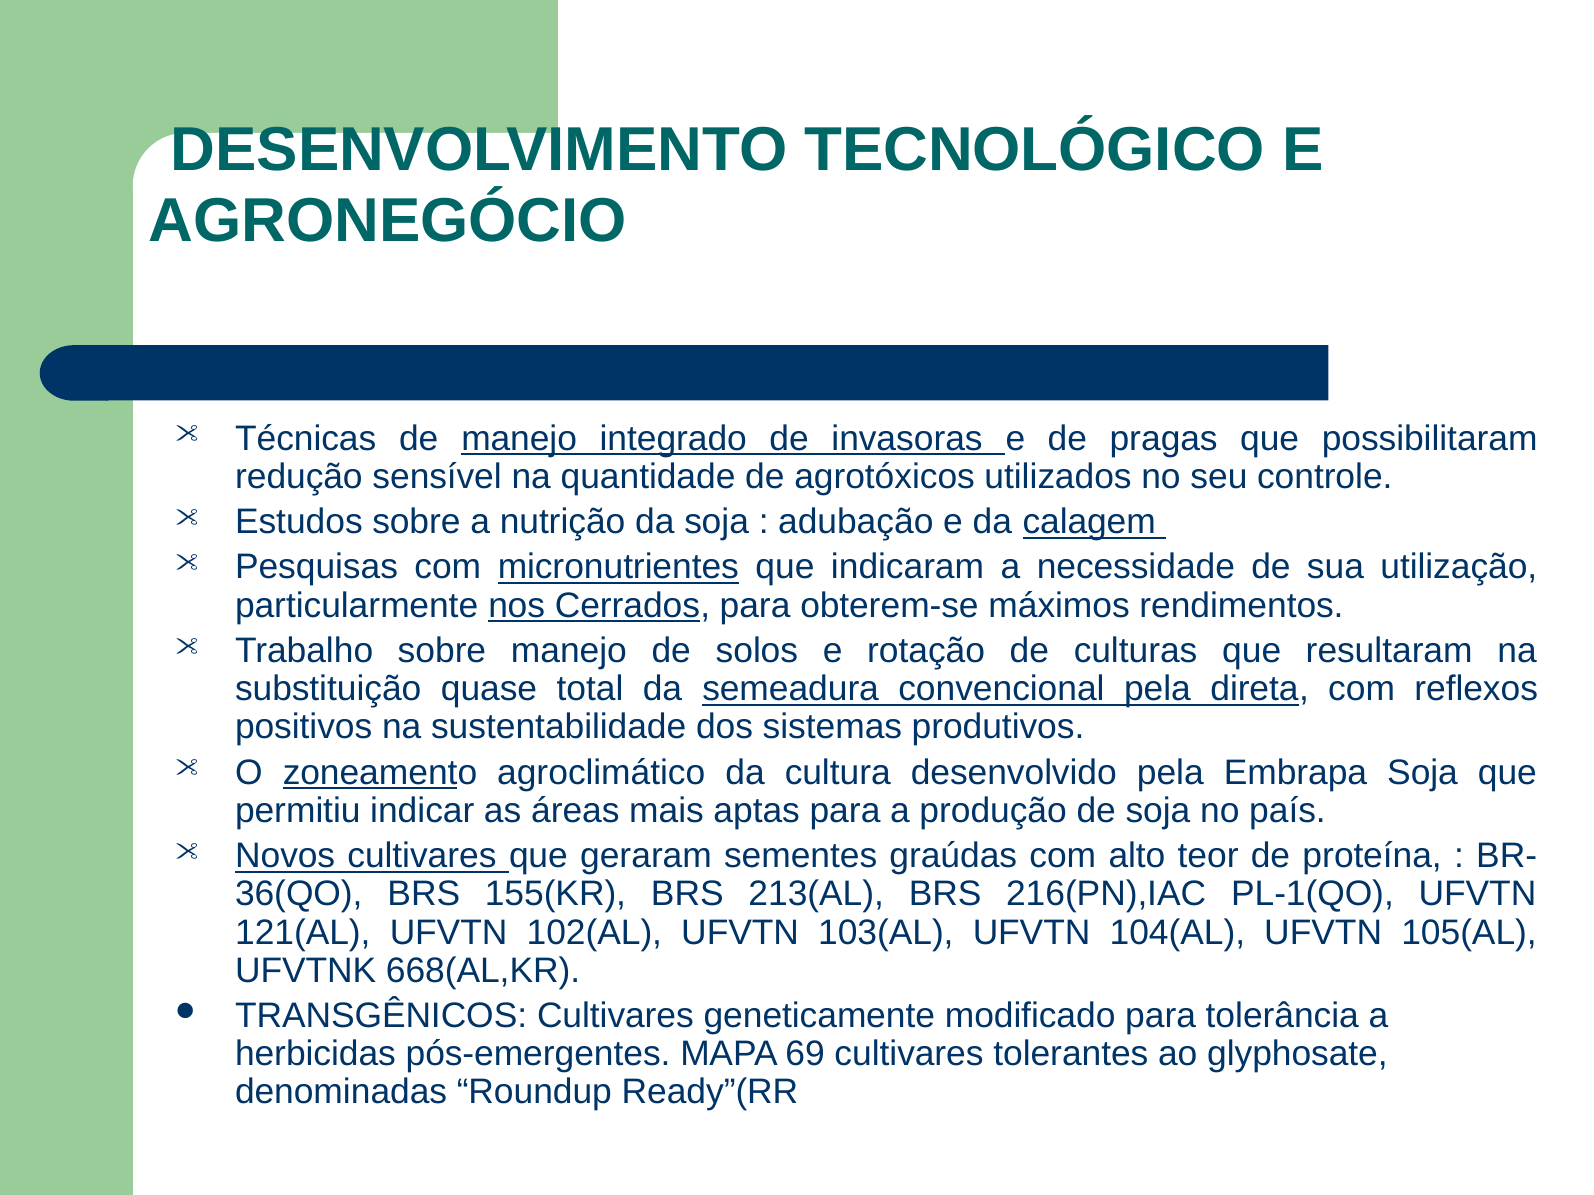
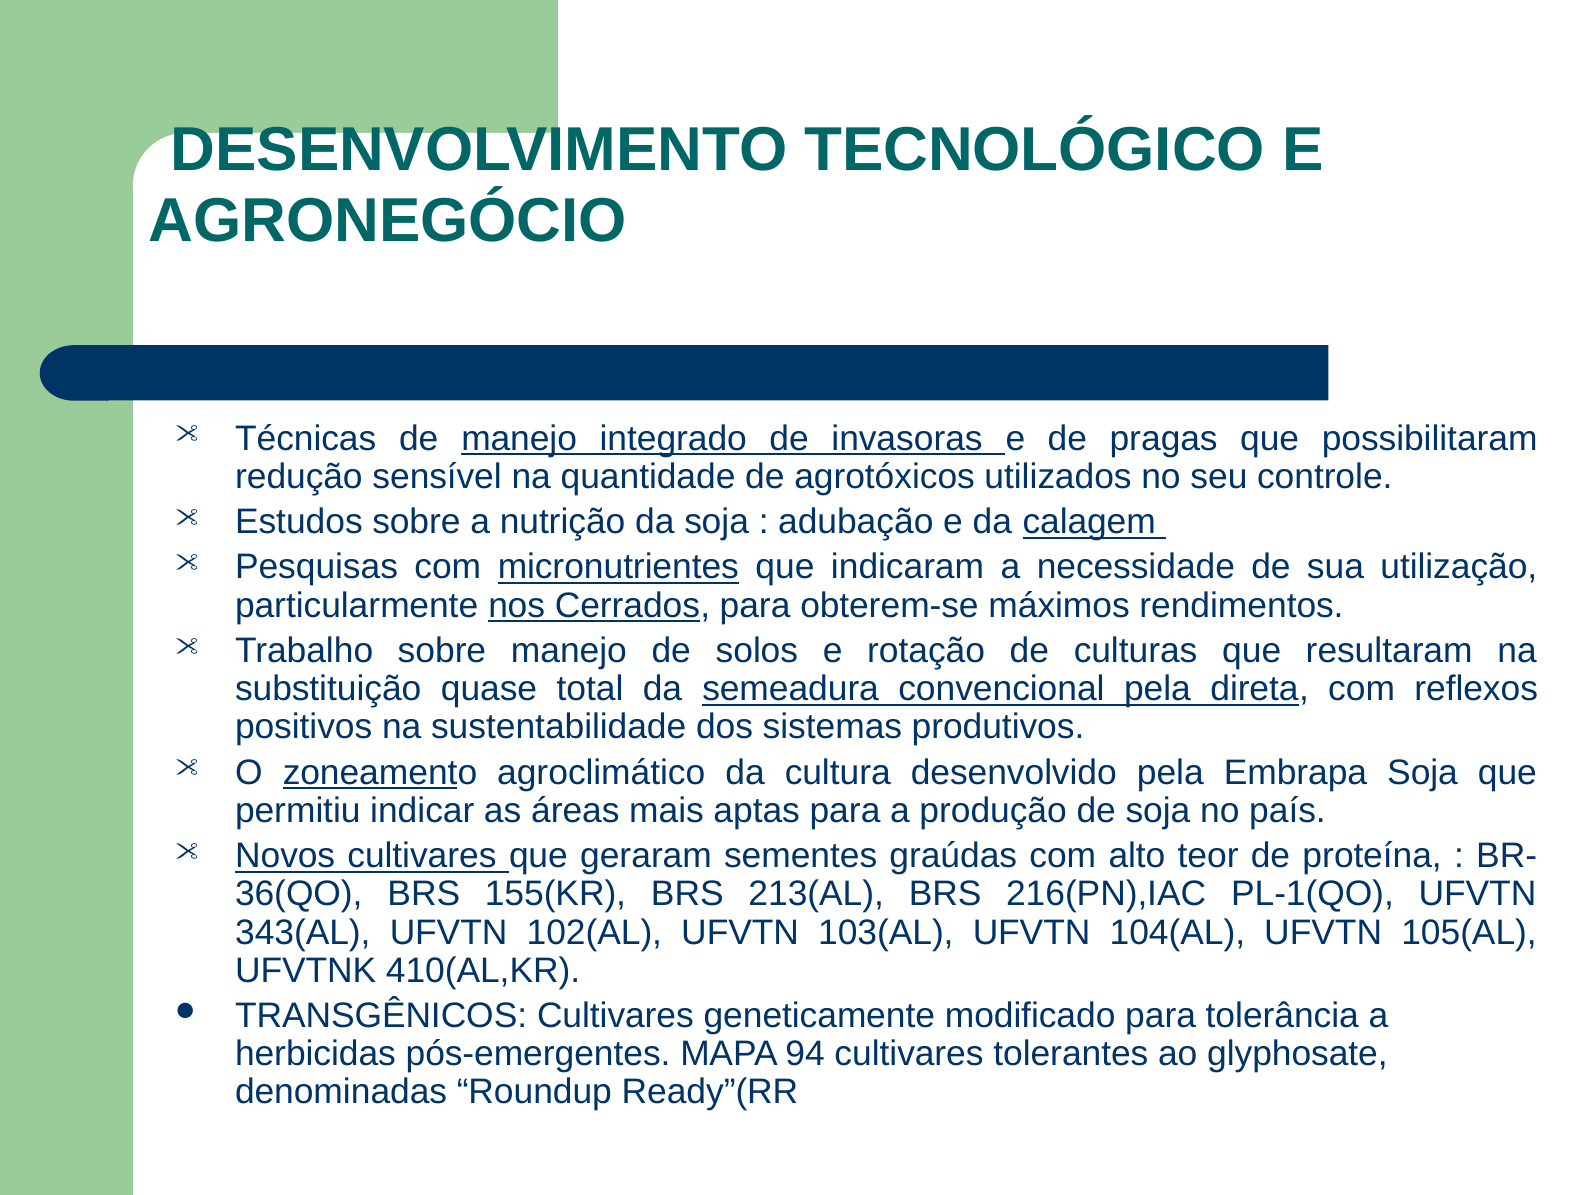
121(AL: 121(AL -> 343(AL (303, 933)
668(AL,KR: 668(AL,KR -> 410(AL,KR (483, 971)
69: 69 -> 94 (805, 1054)
